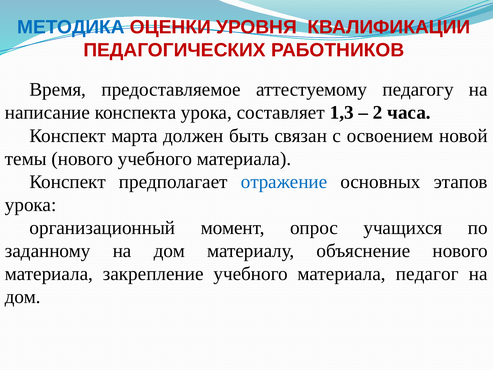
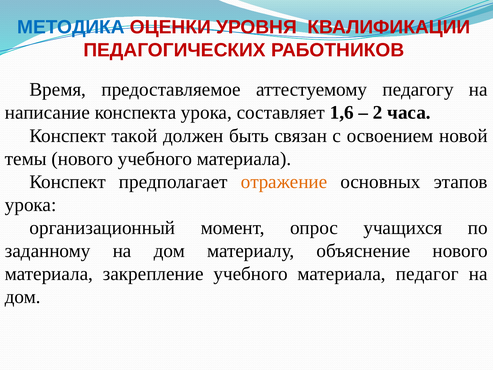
1,3: 1,3 -> 1,6 (342, 113)
марта: марта -> такой (134, 136)
отражение colour: blue -> orange (284, 182)
